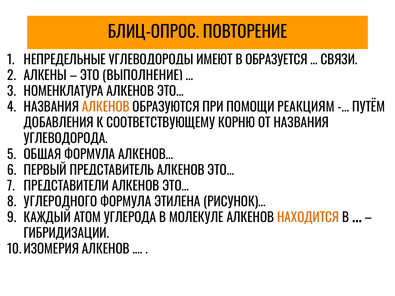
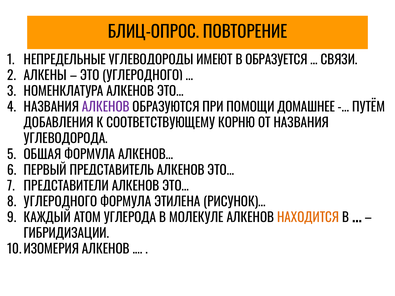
ЭТО ВЫПОЛНЕНИЕ: ВЫПОЛНЕНИЕ -> УГЛЕРОДНОГО (143, 76)
АЛКЕНОВ colour: orange -> purple (106, 107)
РЕАКЦИЯМ: РЕАКЦИЯМ -> ДОМАШНЕЕ (306, 107)
